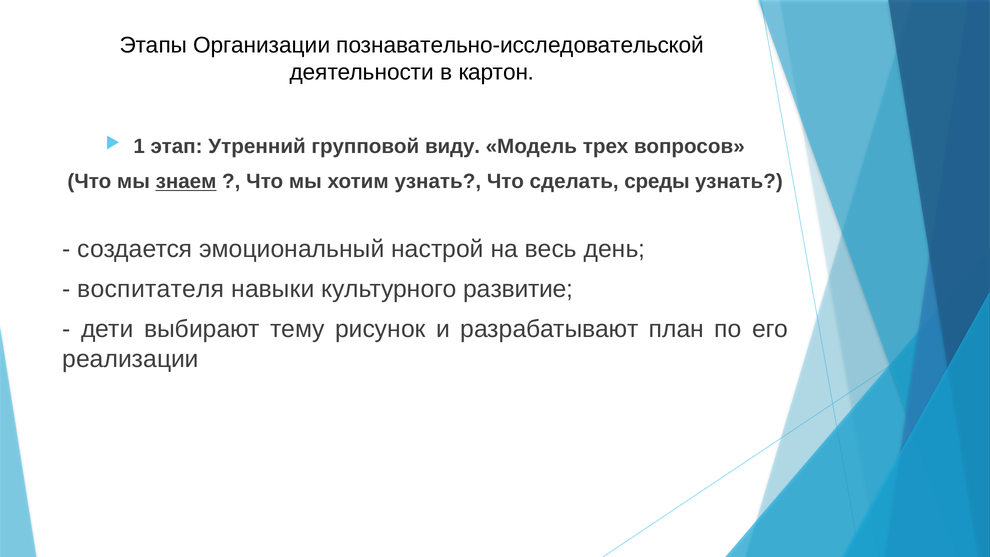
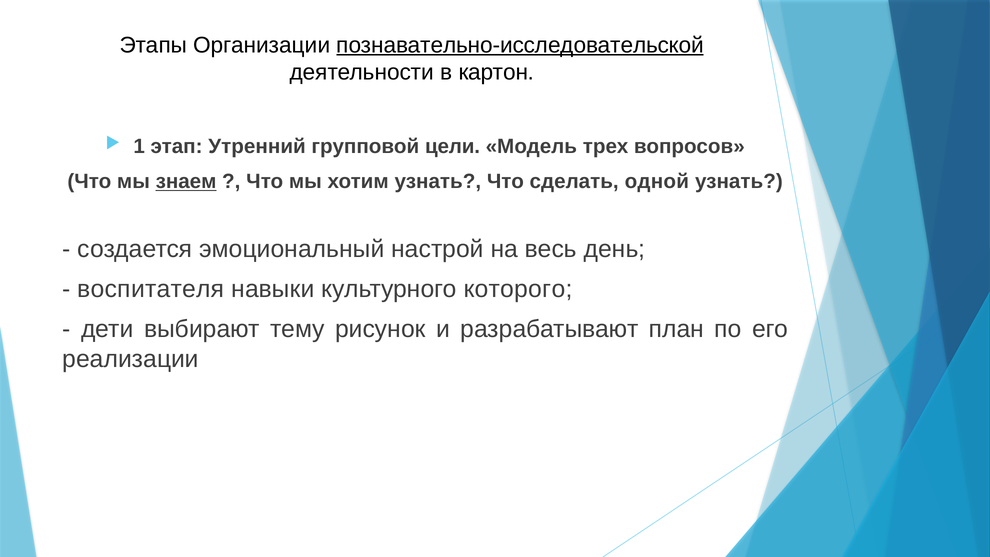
познавательно-исследовательской underline: none -> present (520, 45)
виду: виду -> цели (453, 146)
среды: среды -> одной (657, 182)
развитие: развитие -> которого (518, 289)
